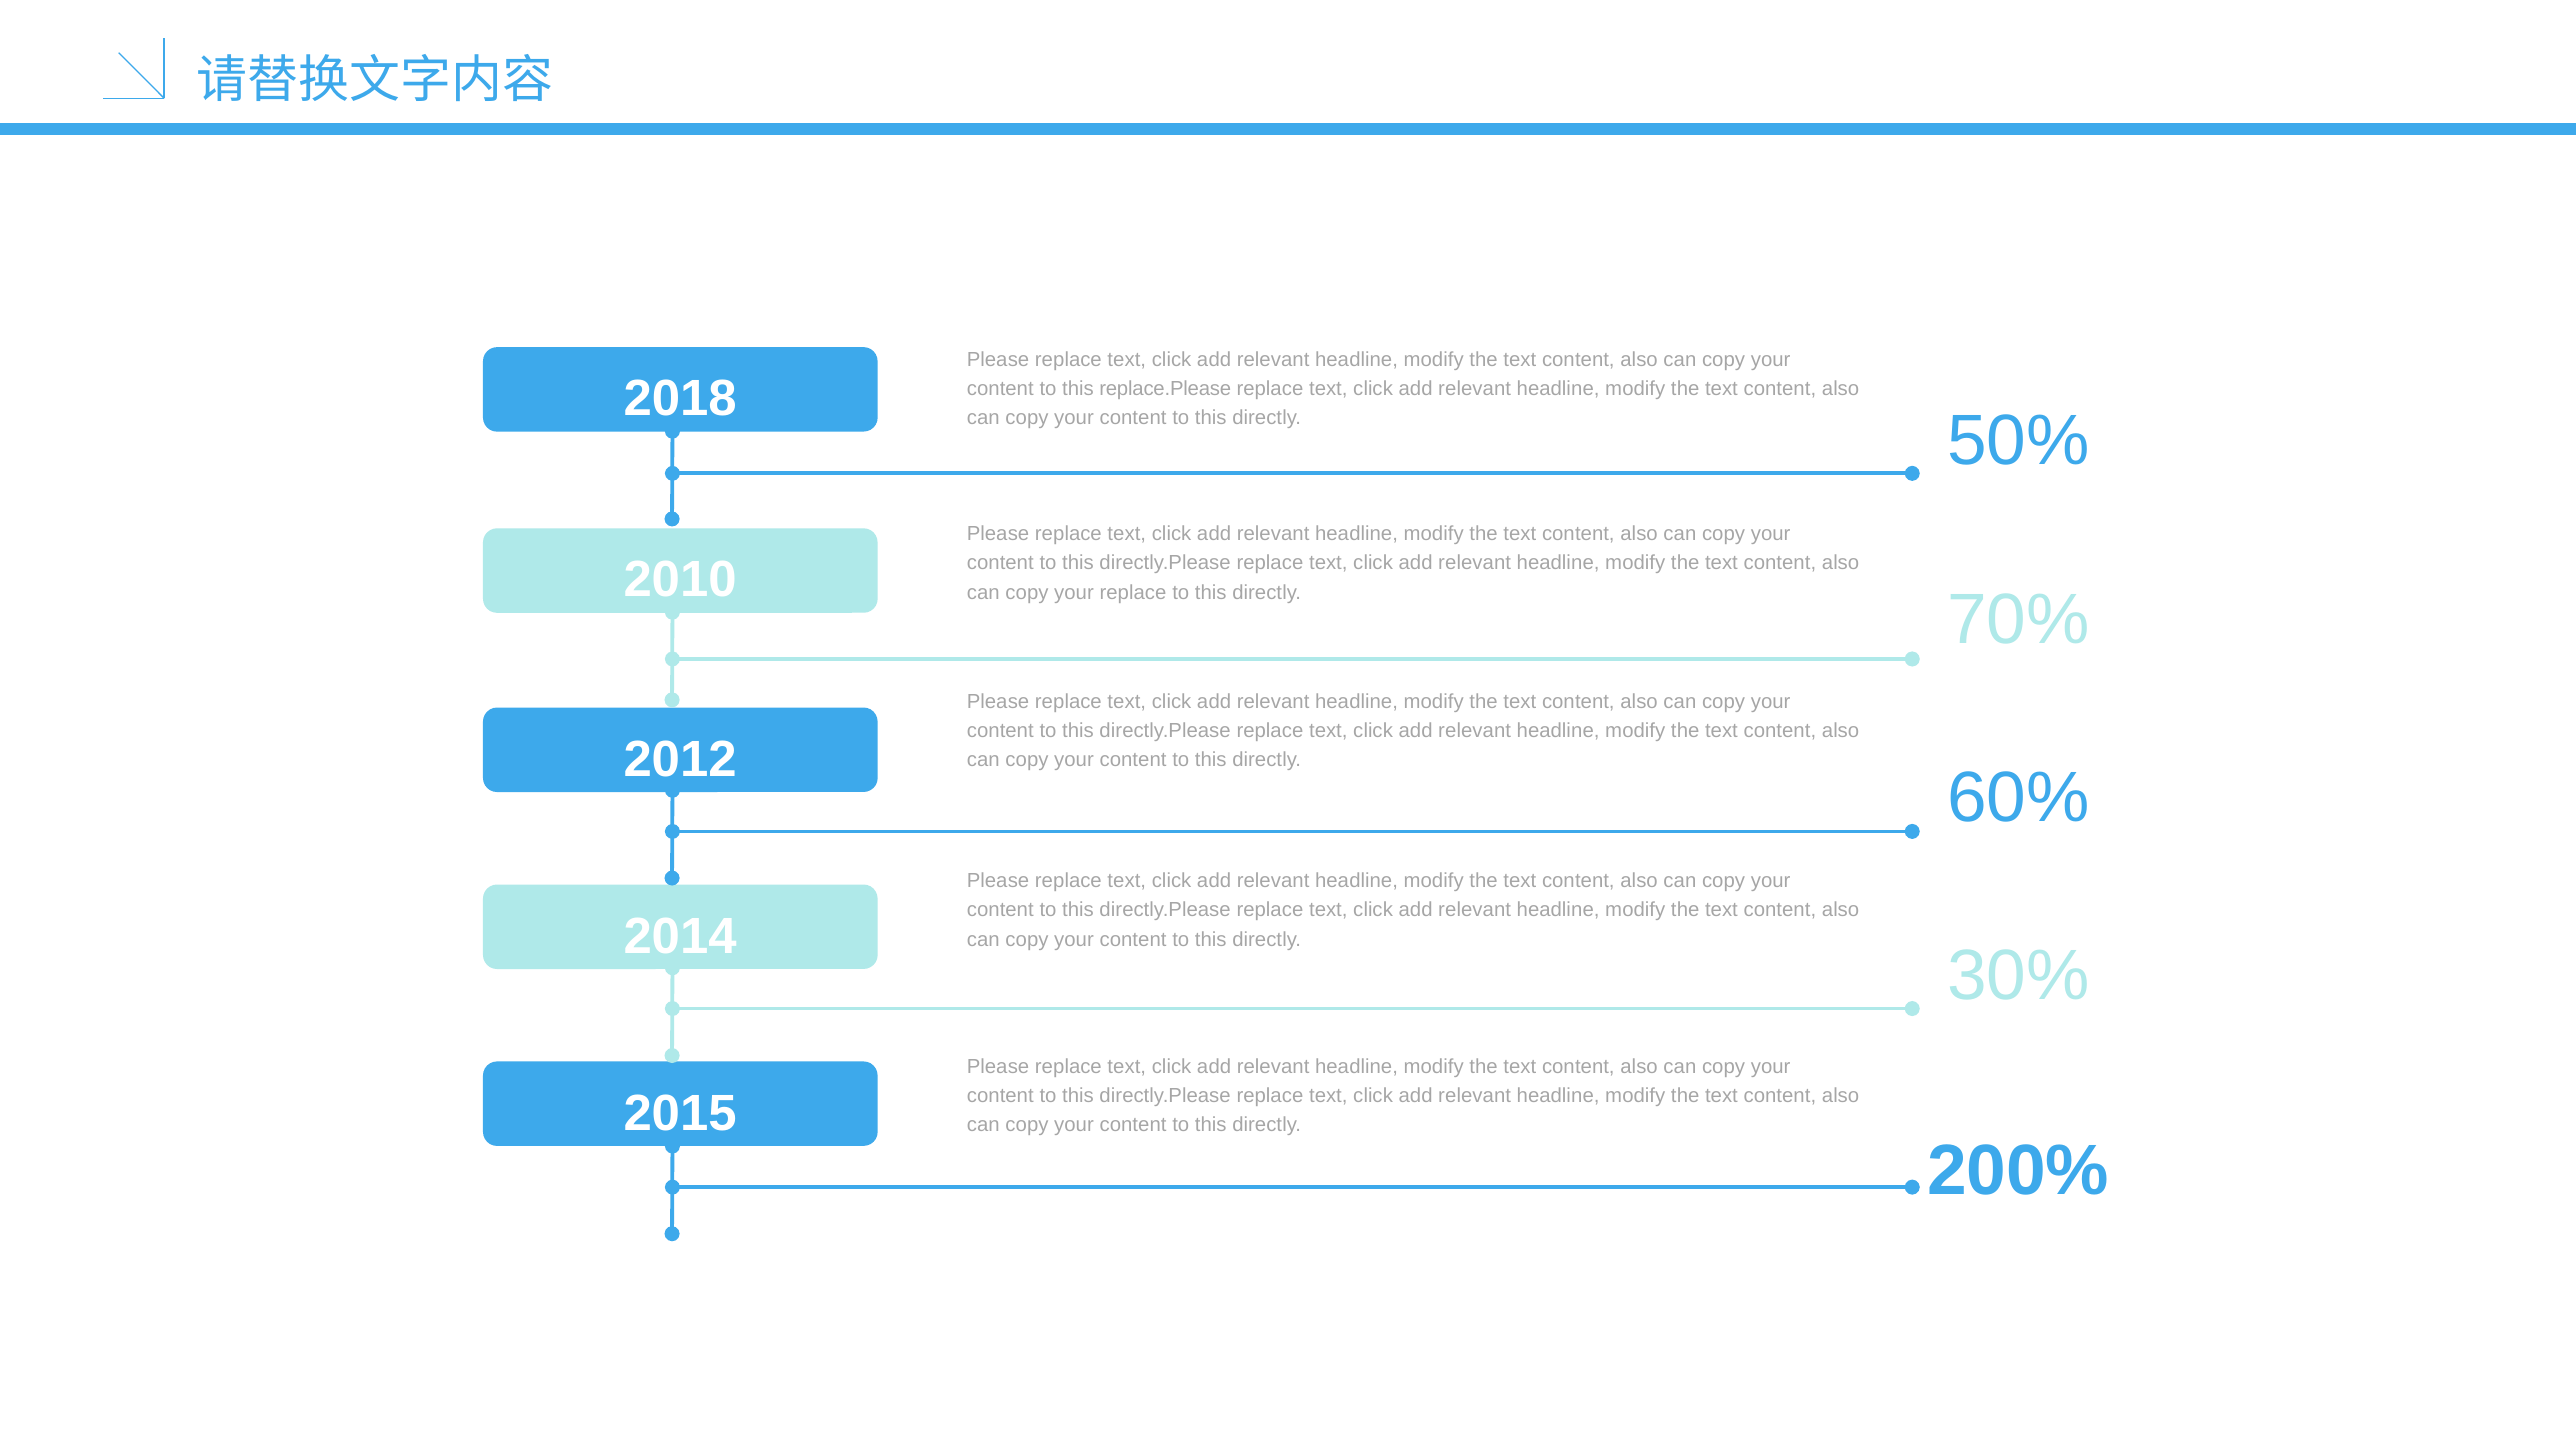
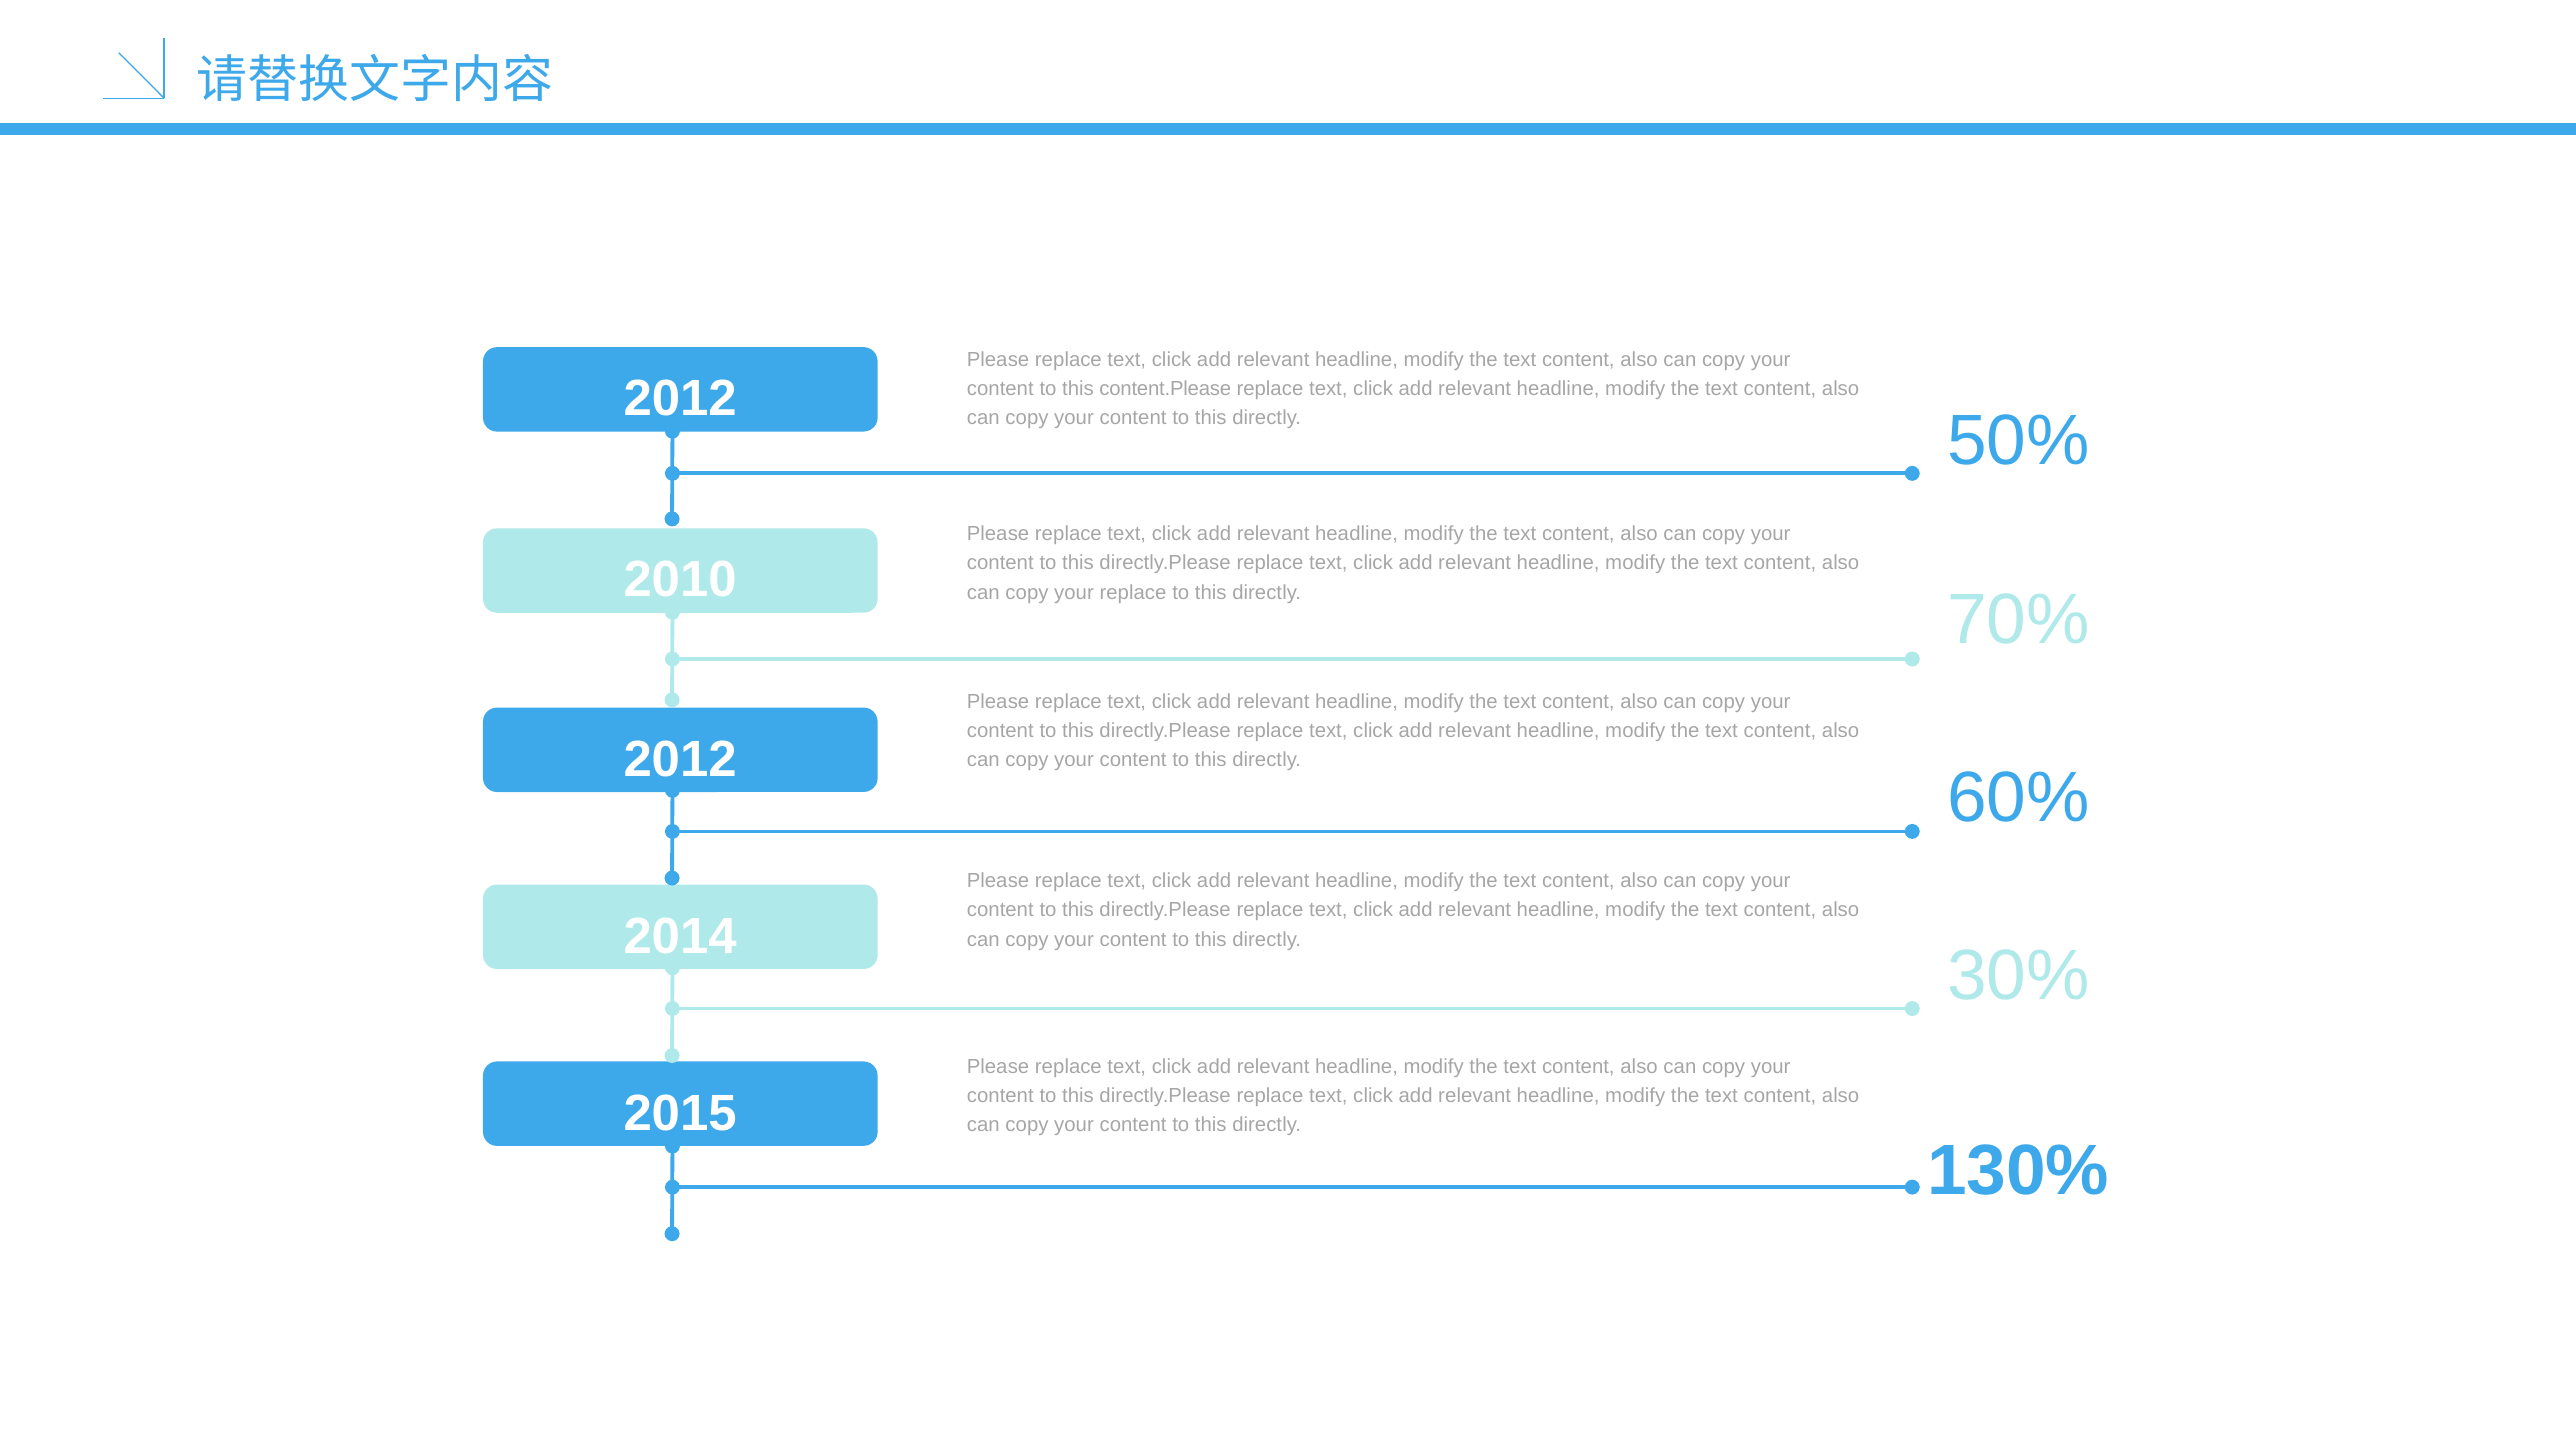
2018: 2018 -> 2012 (680, 399)
replace.Please: replace.Please -> content.Please (1165, 389)
200%: 200% -> 130% (2018, 1171)
